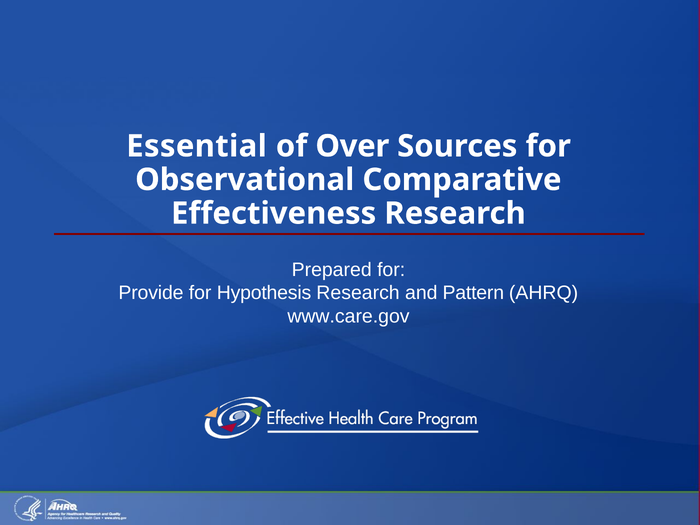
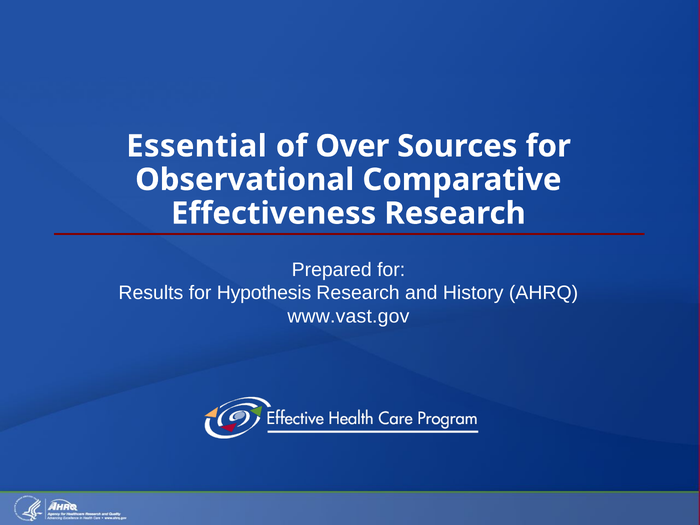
Provide: Provide -> Results (151, 293)
Pattern: Pattern -> History (473, 293)
www.care.gov: www.care.gov -> www.vast.gov (348, 316)
